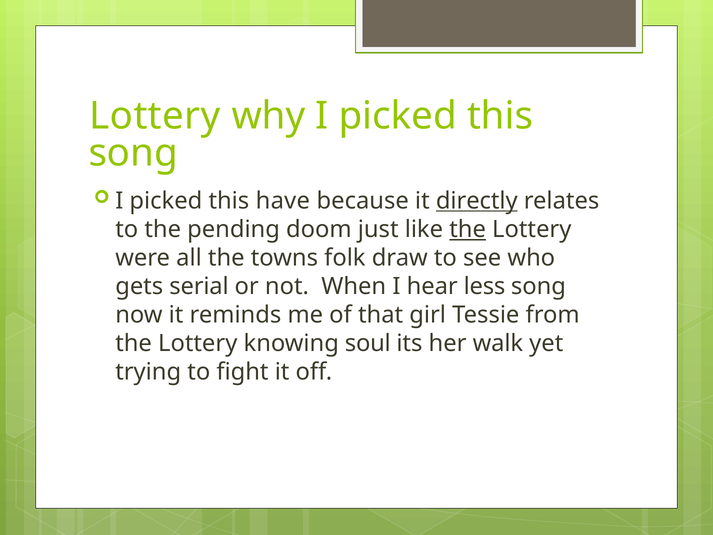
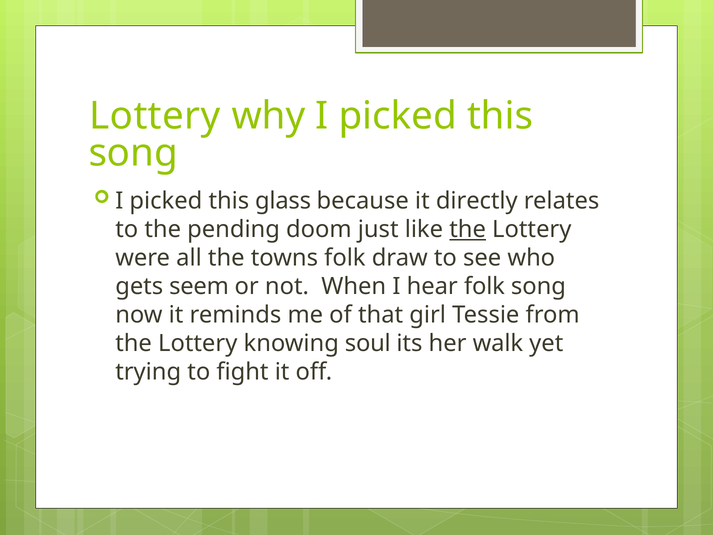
have: have -> glass (283, 201)
directly underline: present -> none (477, 201)
serial: serial -> seem (199, 286)
hear less: less -> folk (484, 286)
